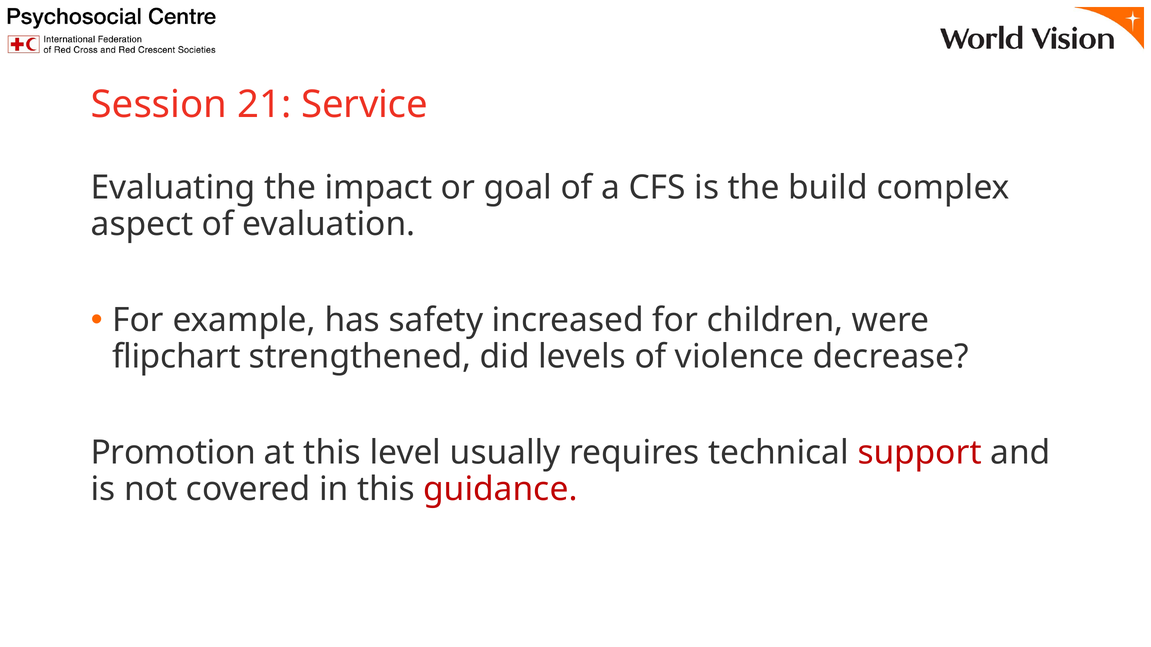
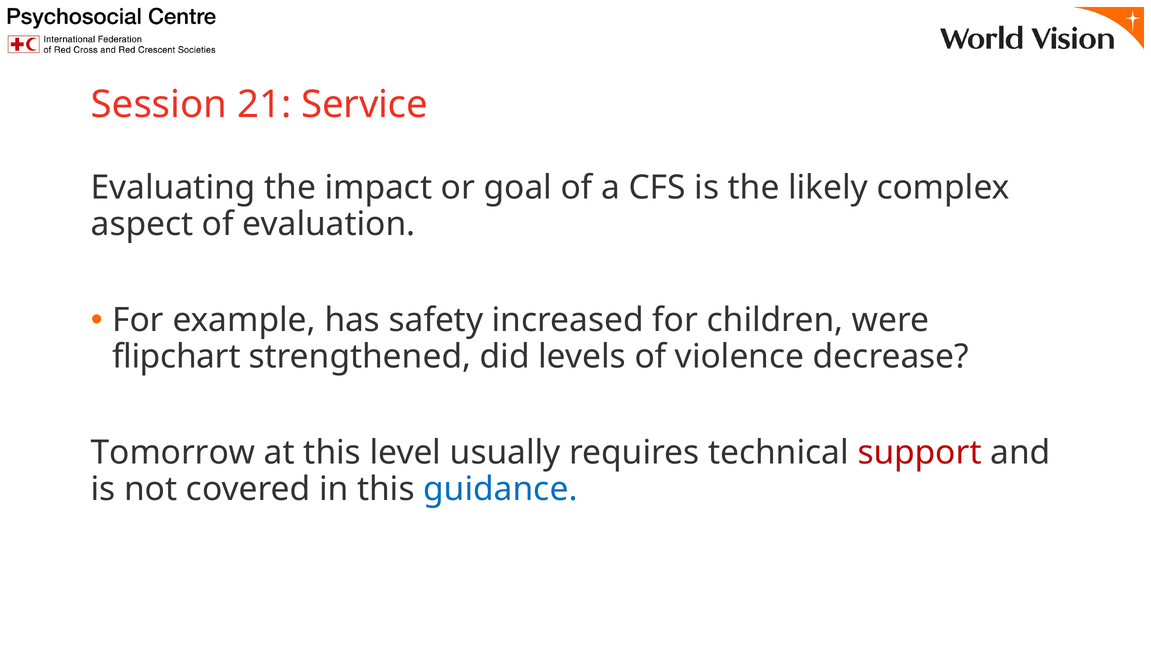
build: build -> likely (828, 188)
Promotion: Promotion -> Tomorrow (173, 453)
guidance colour: red -> blue (500, 489)
